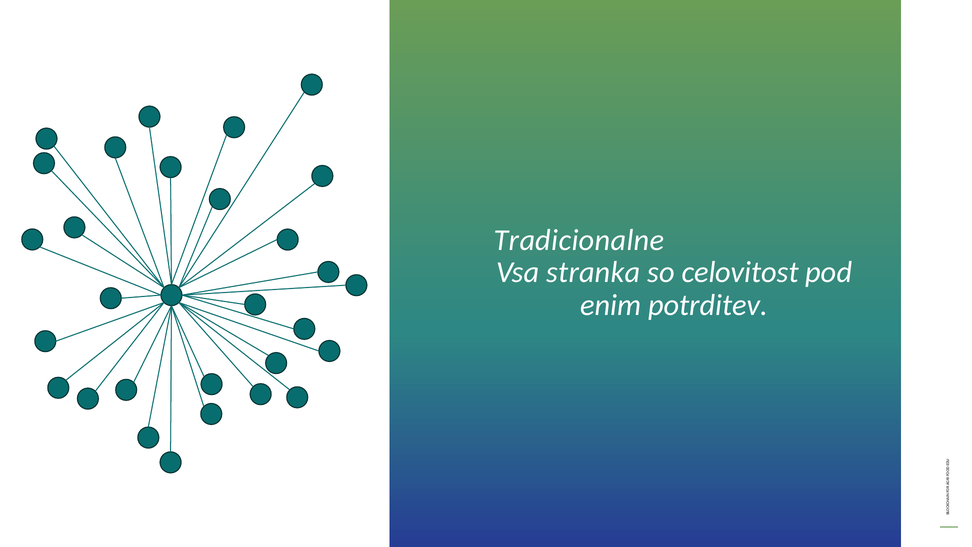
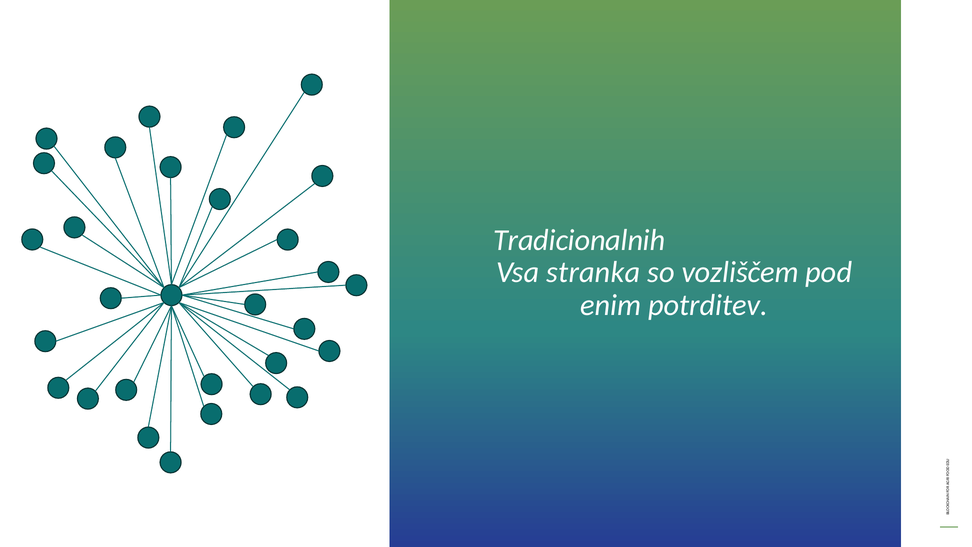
Tradicionalne: Tradicionalne -> Tradicionalnih (579, 240)
celovitost: celovitost -> vozliščem (740, 272)
